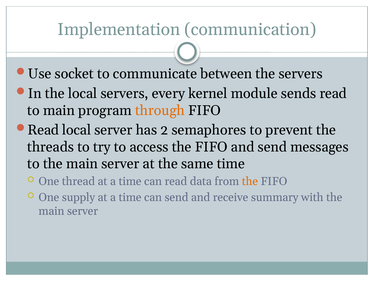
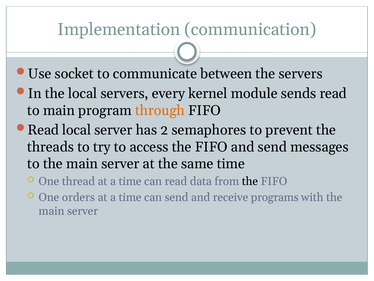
the colour: orange -> black (250, 181)
supply: supply -> orders (78, 197)
summary: summary -> programs (275, 197)
